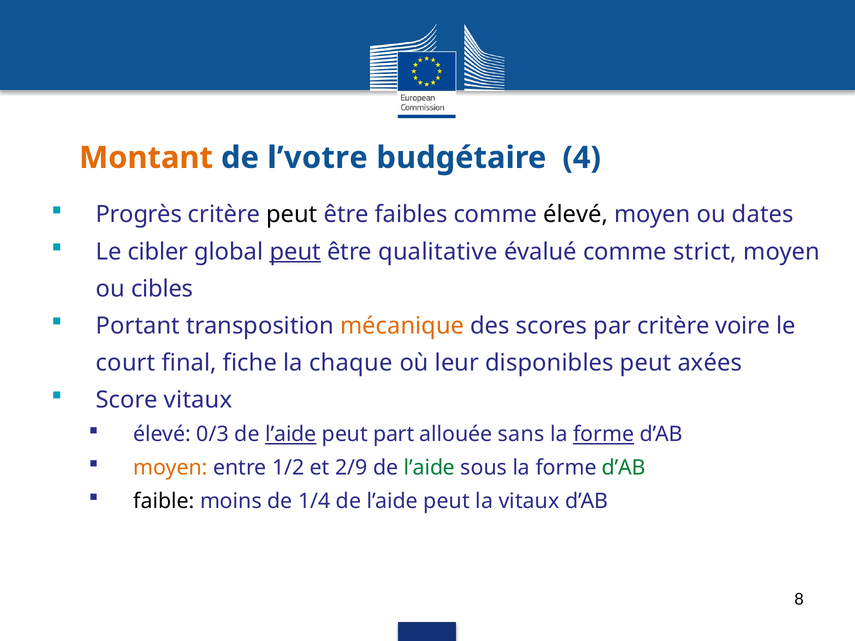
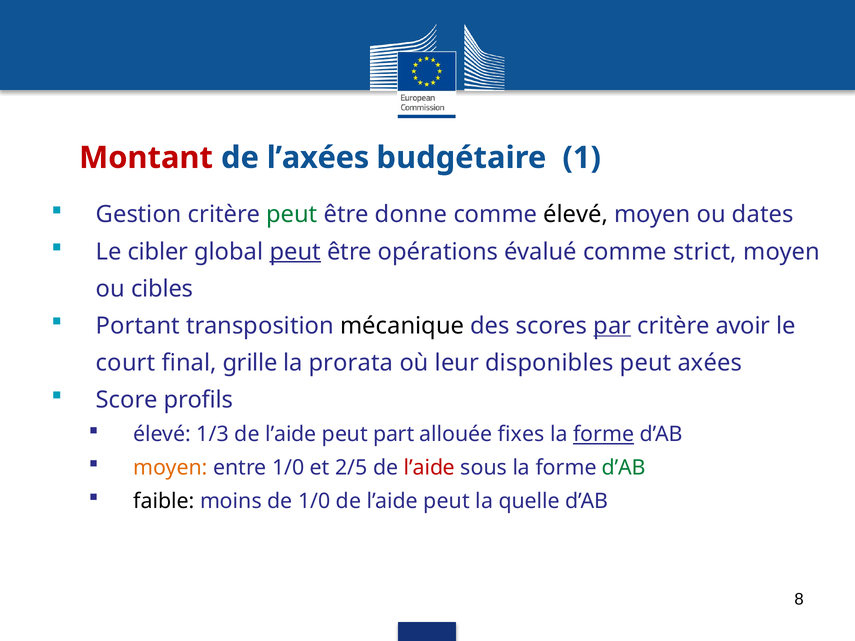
Montant colour: orange -> red (146, 158)
l’votre: l’votre -> l’axées (318, 158)
4: 4 -> 1 (582, 158)
Progrès: Progrès -> Gestion (139, 215)
peut colour: black -> green (292, 215)
faibles: faibles -> donne (411, 215)
qualitative: qualitative -> opérations (438, 252)
mécanique colour: orange -> black (402, 326)
par underline: none -> present (612, 326)
voire: voire -> avoir (743, 326)
fiche: fiche -> grille (250, 363)
chaque: chaque -> prorata (351, 363)
Score vitaux: vitaux -> profils (198, 400)
0/3: 0/3 -> 1/3 (213, 435)
l’aide underline: present -> none (291, 435)
sans: sans -> fixes (521, 435)
entre 1/2: 1/2 -> 1/0 (288, 468)
2/9: 2/9 -> 2/5 (351, 468)
l’aide colour: green -> red (429, 468)
de 1/4: 1/4 -> 1/0 (314, 501)
la vitaux: vitaux -> quelle (529, 501)
